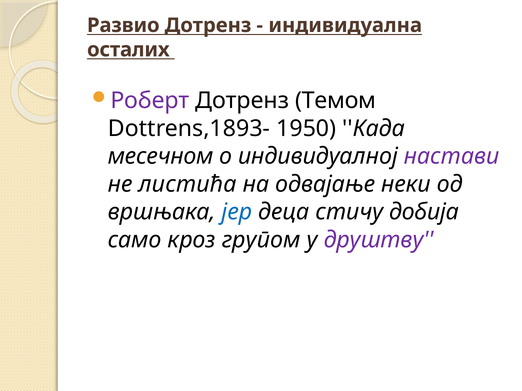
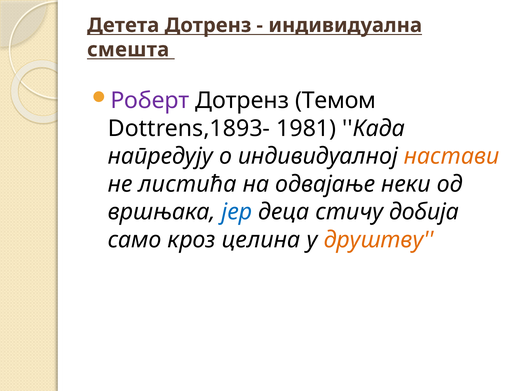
Развио: Развио -> Детета (123, 25)
осталих: осталих -> смешта (128, 50)
1950: 1950 -> 1981 (306, 129)
месечном: месечном -> напредују (161, 157)
настави colour: purple -> orange (452, 157)
групом: групом -> целина (261, 240)
друштву colour: purple -> orange (379, 240)
